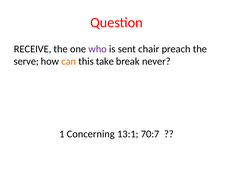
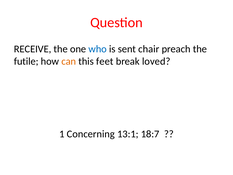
who colour: purple -> blue (98, 49)
serve: serve -> futile (26, 61)
take: take -> feet (105, 61)
never: never -> loved (156, 61)
70:7: 70:7 -> 18:7 (150, 134)
